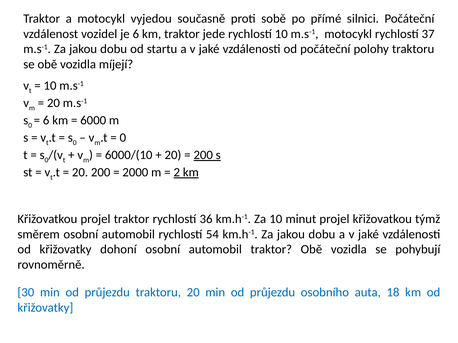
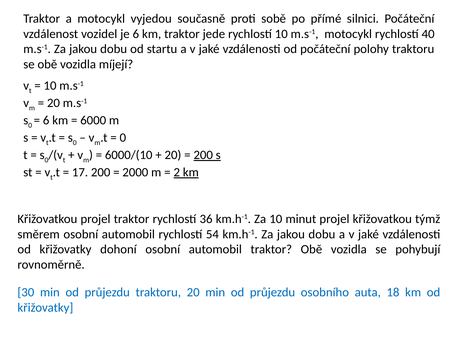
37: 37 -> 40 (428, 34)
20: 20 -> 17 (80, 173)
